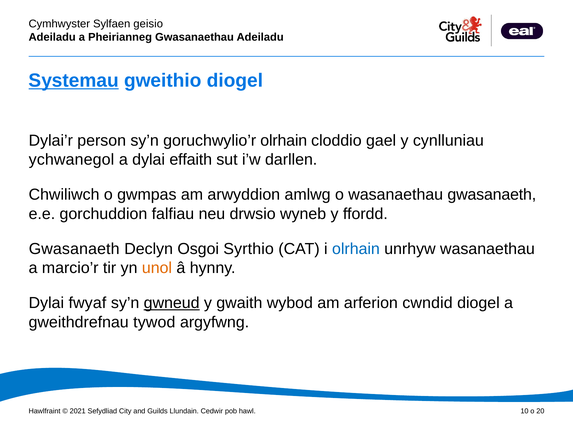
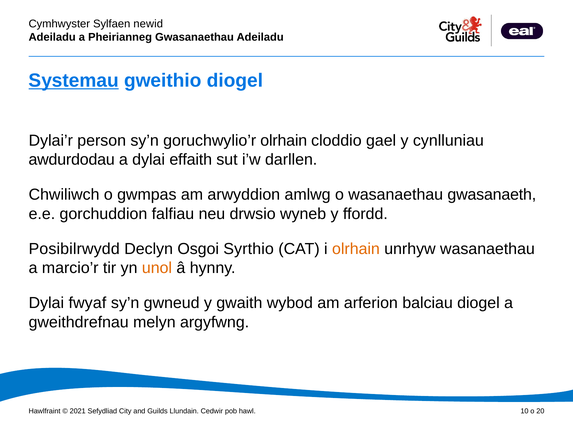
geisio: geisio -> newid (148, 24)
ychwanegol: ychwanegol -> awdurdodau (72, 160)
Gwasanaeth: Gwasanaeth -> Posibilrwydd (74, 249)
olrhain colour: blue -> orange (356, 249)
gwneud underline: present -> none (172, 303)
cwndid: cwndid -> balciau (428, 303)
tywod: tywod -> melyn (154, 322)
